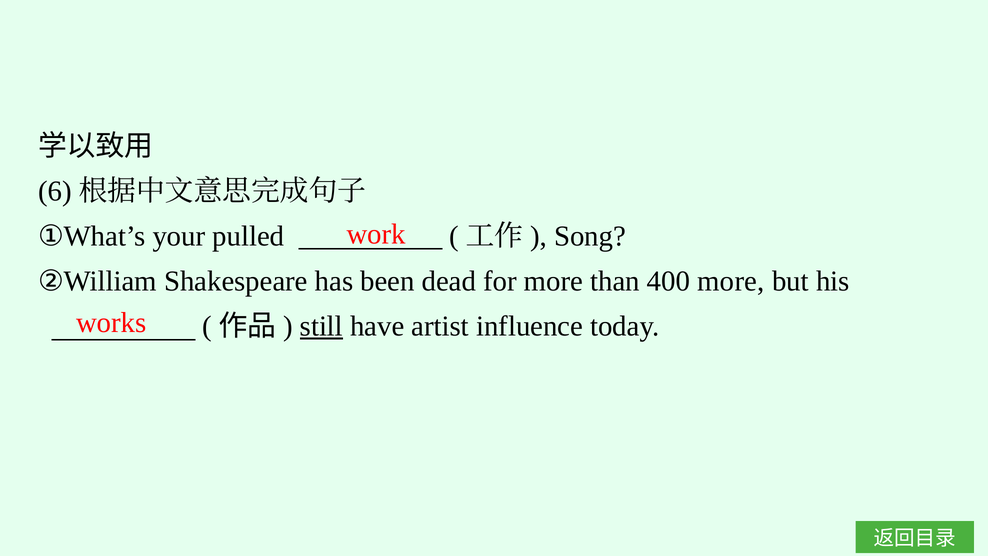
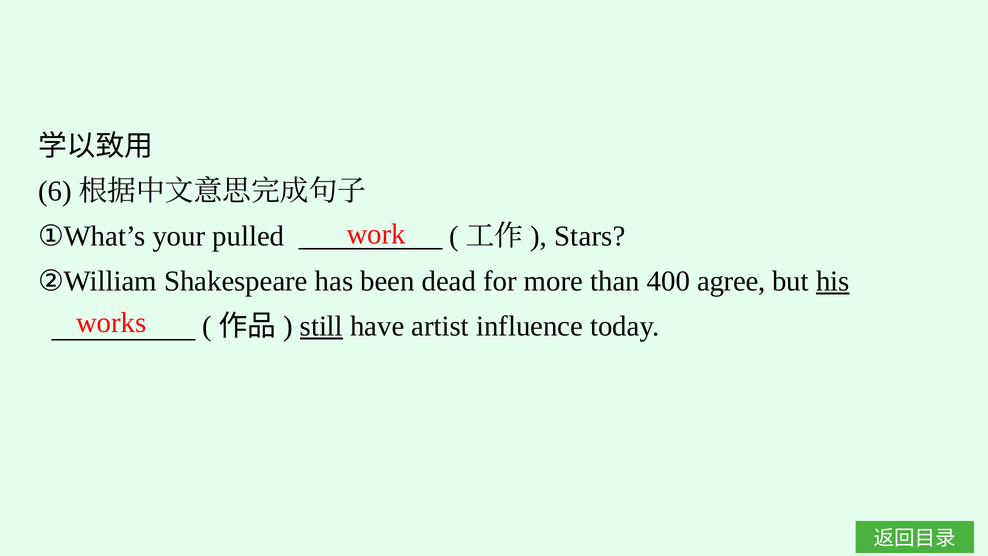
Song: Song -> Stars (590, 236)
400 more: more -> agree (731, 281)
his underline: none -> present (833, 281)
